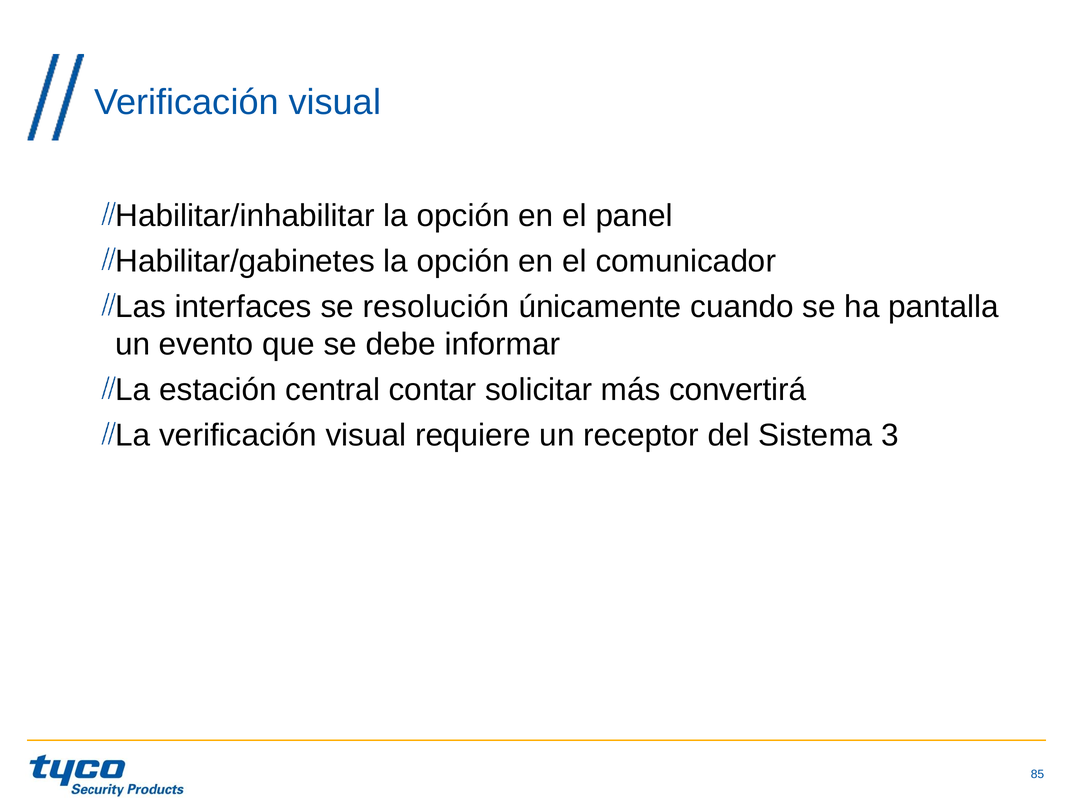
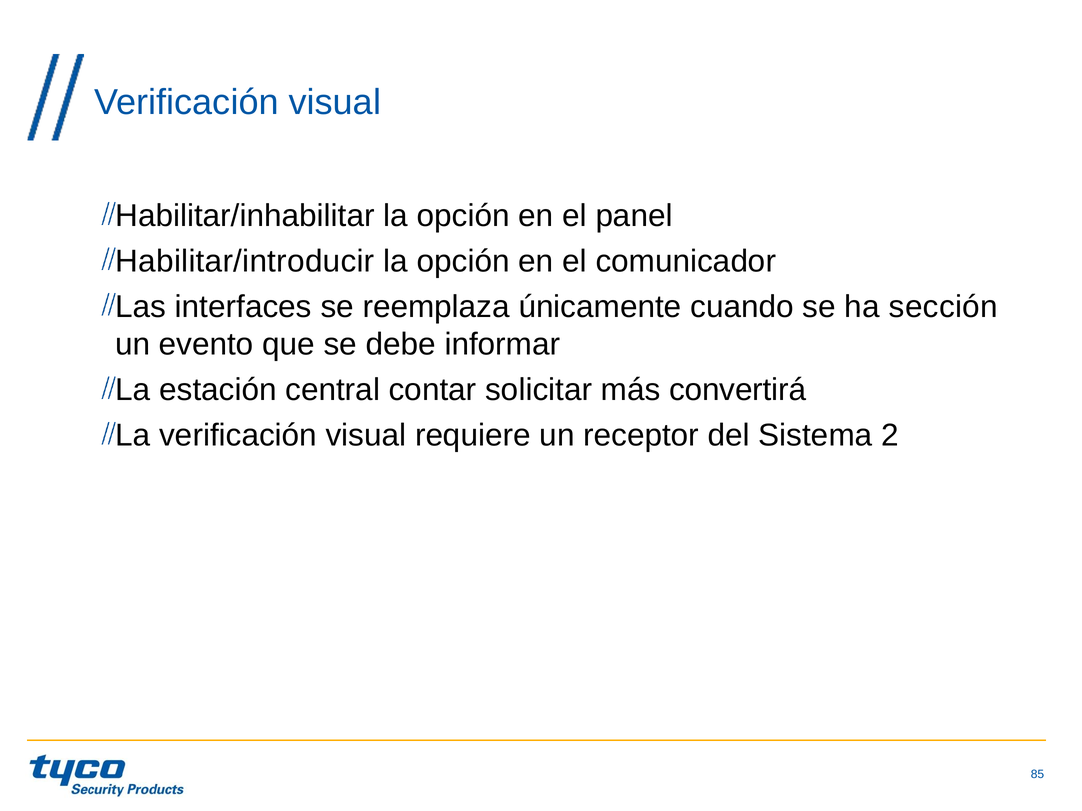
Habilitar/gabinetes: Habilitar/gabinetes -> Habilitar/introducir (245, 261)
resolución: resolución -> reemplaza (436, 307)
pantalla: pantalla -> sección (943, 307)
3: 3 -> 2 (890, 436)
